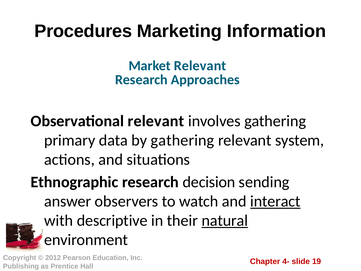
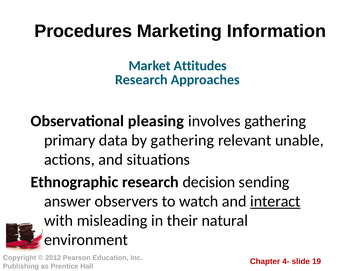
Market Relevant: Relevant -> Attitudes (200, 66)
Observational relevant: relevant -> pleasing (156, 121)
system: system -> unable (299, 140)
descriptive: descriptive -> misleading (112, 220)
natural underline: present -> none (225, 220)
